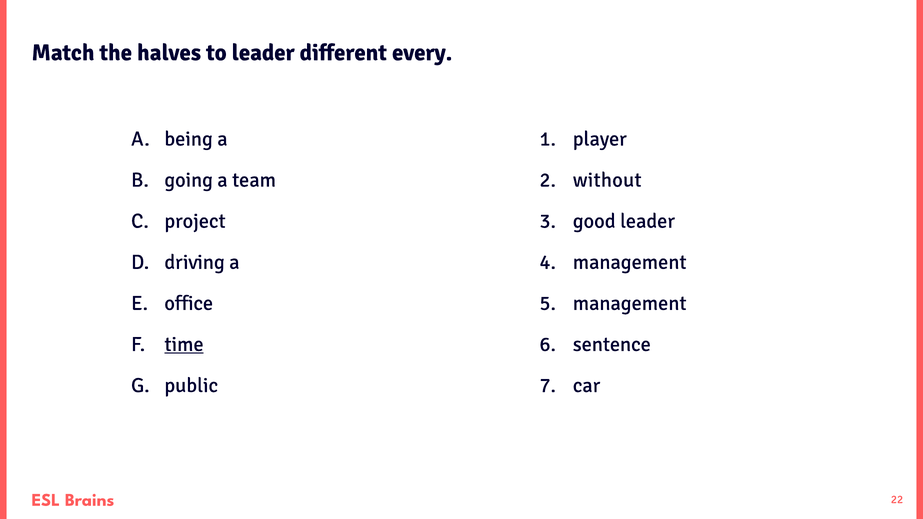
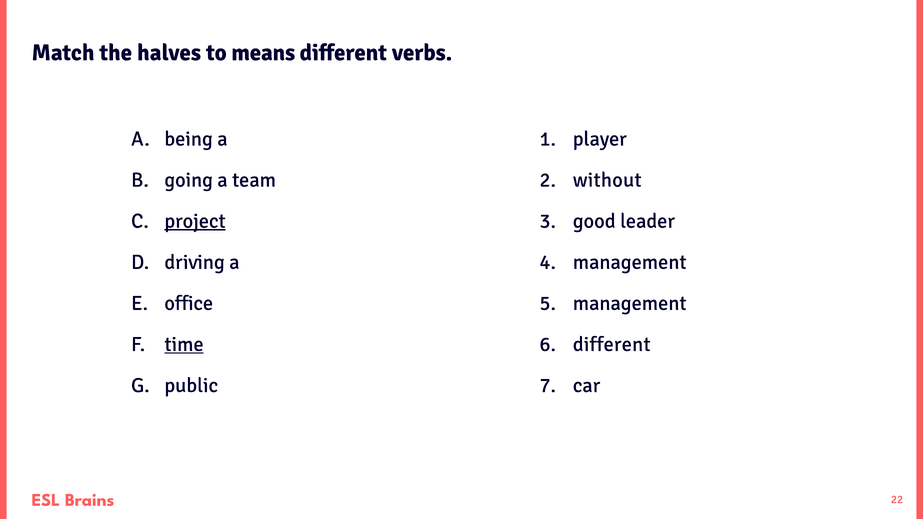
to leader: leader -> means (263, 53)
every: every -> verbs (422, 53)
project underline: none -> present (195, 221)
sentence: sentence -> different (612, 344)
